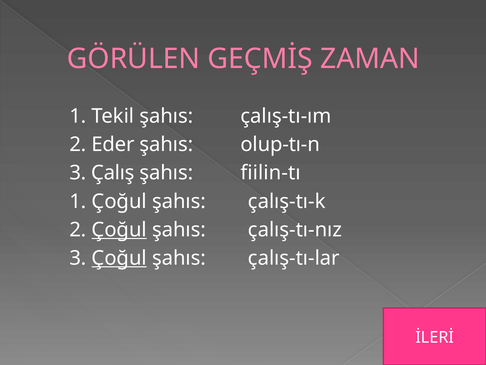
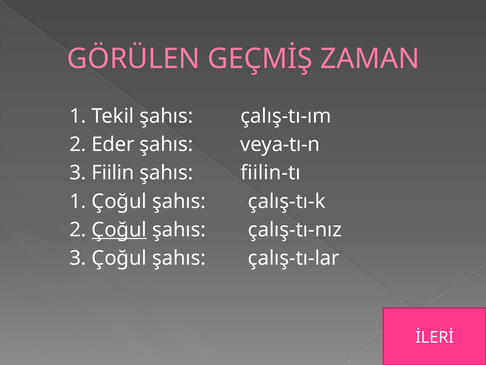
olup-tı-n: olup-tı-n -> veya-tı-n (280, 144)
Çalış: Çalış -> Fiilin (113, 173)
Çoğul underline: present -> none (119, 258)
